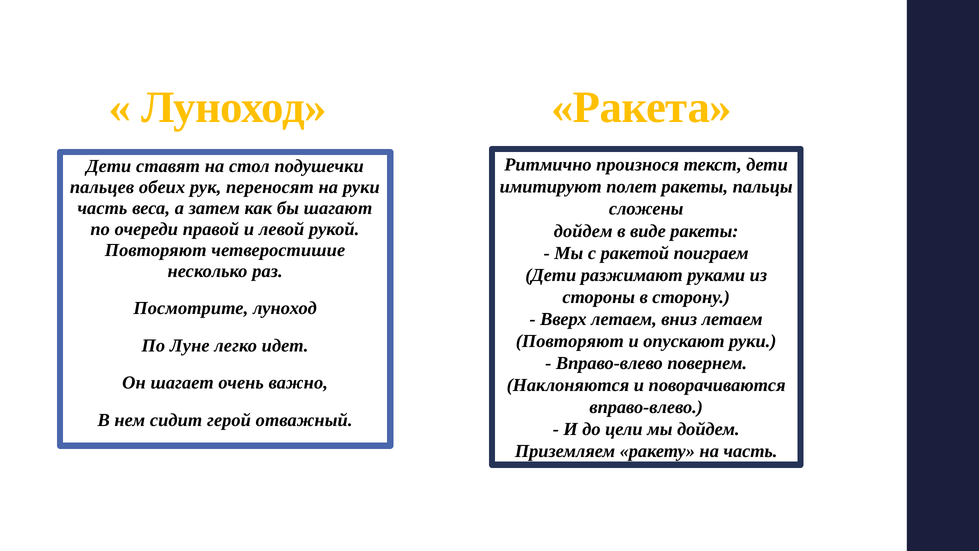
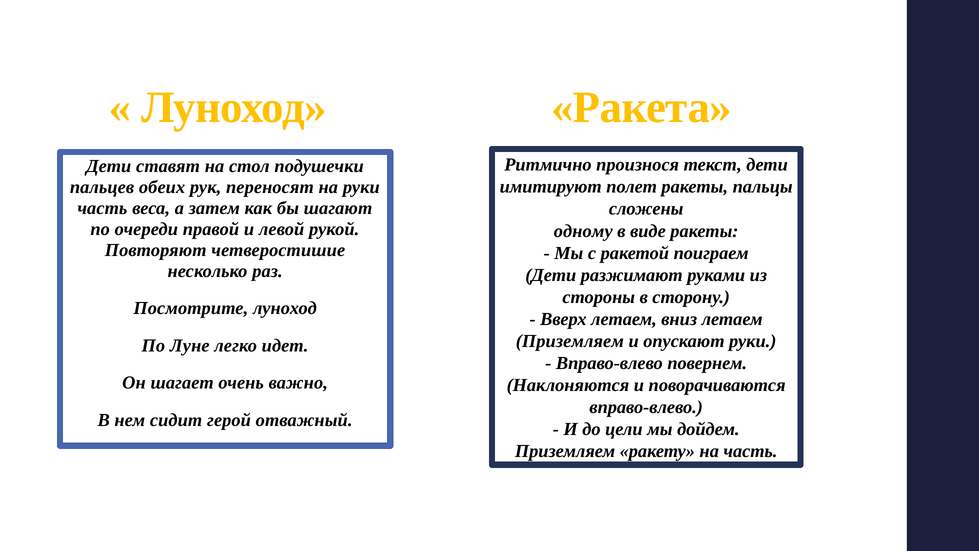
дойдем: дойдем -> одному (583, 231)
Повторяют: Повторяют -> Приземляем (570, 341)
